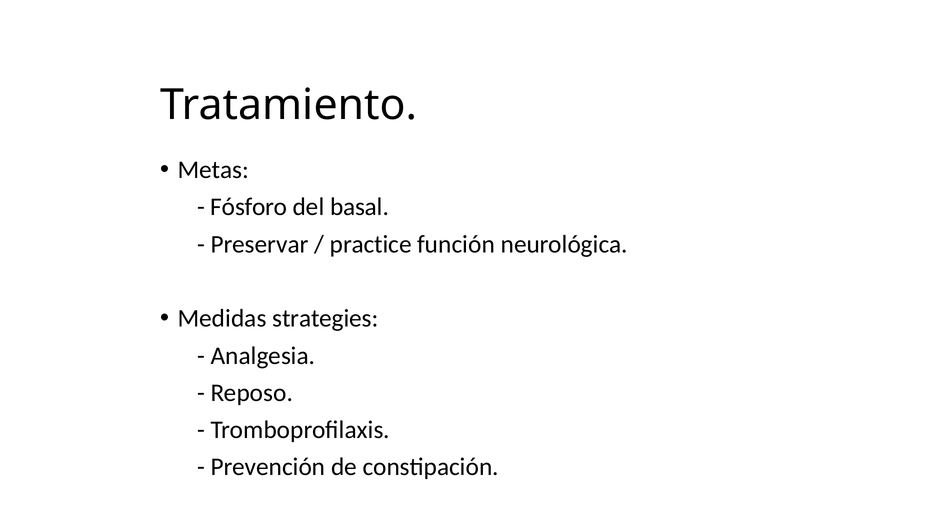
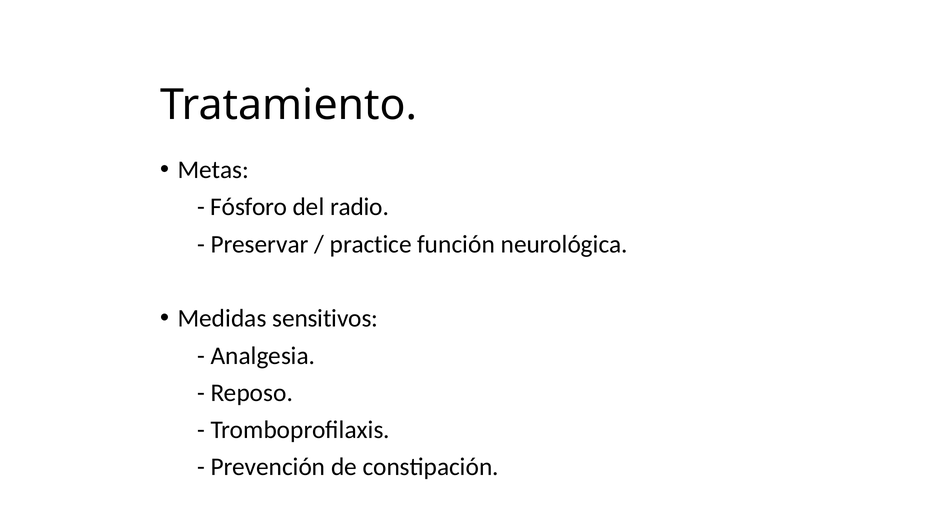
basal: basal -> radio (360, 207)
strategies: strategies -> sensitivos (325, 319)
